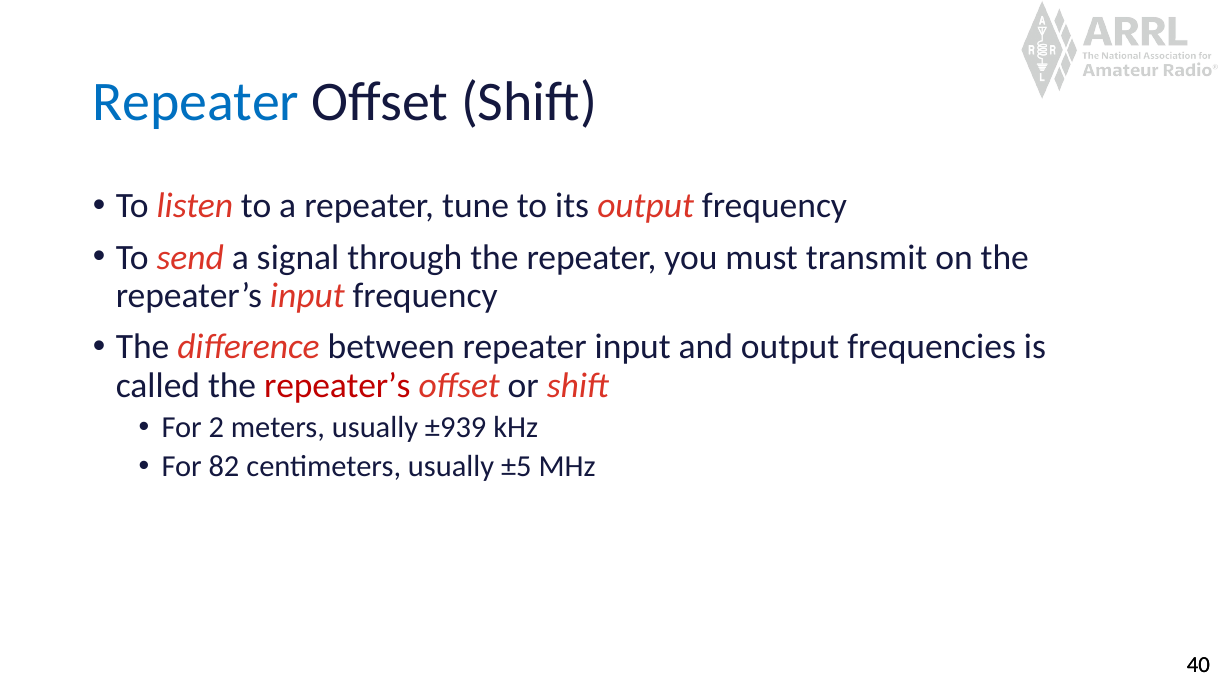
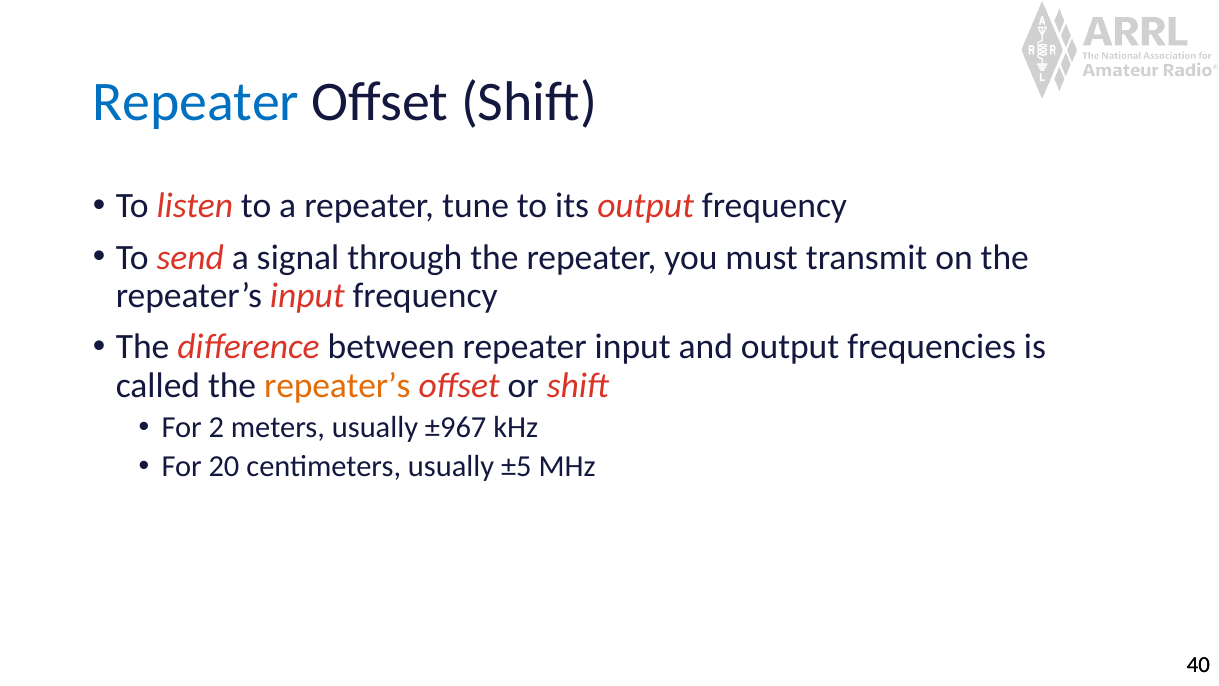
repeater’s colour: red -> orange (337, 385)
±939: ±939 -> ±967 (456, 427)
82: 82 -> 20 (224, 466)
